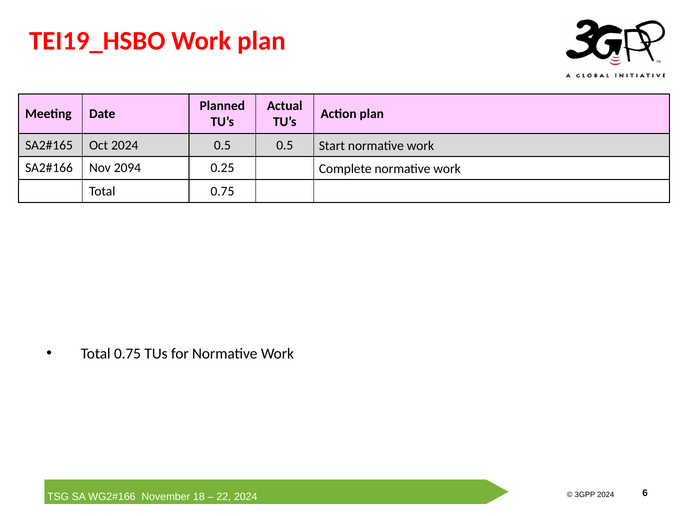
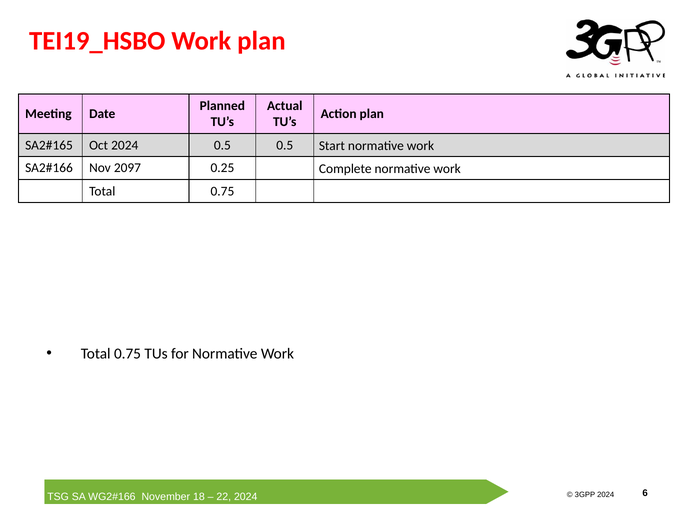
2094: 2094 -> 2097 (127, 168)
